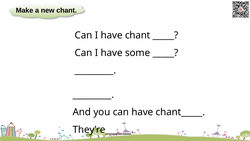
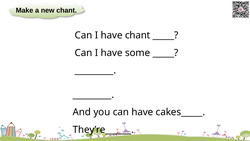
chant_____: chant_____ -> cakes_____ (180, 112)
